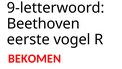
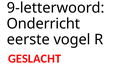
Beethoven: Beethoven -> Onderricht (43, 24)
BEKOMEN: BEKOMEN -> GESLACHT (35, 58)
